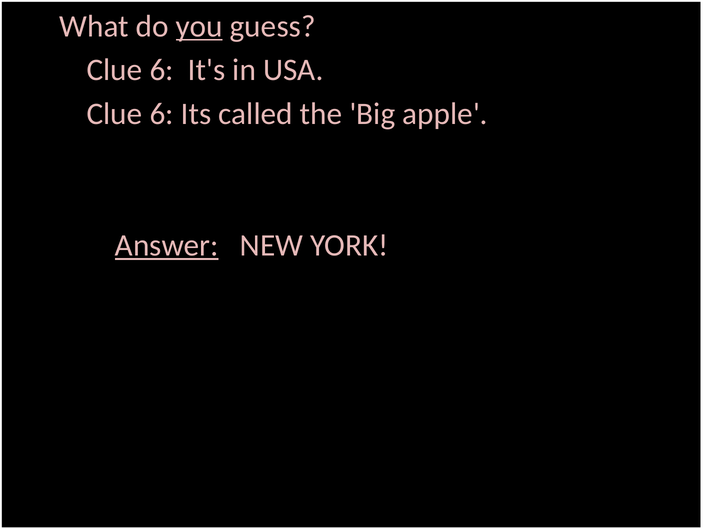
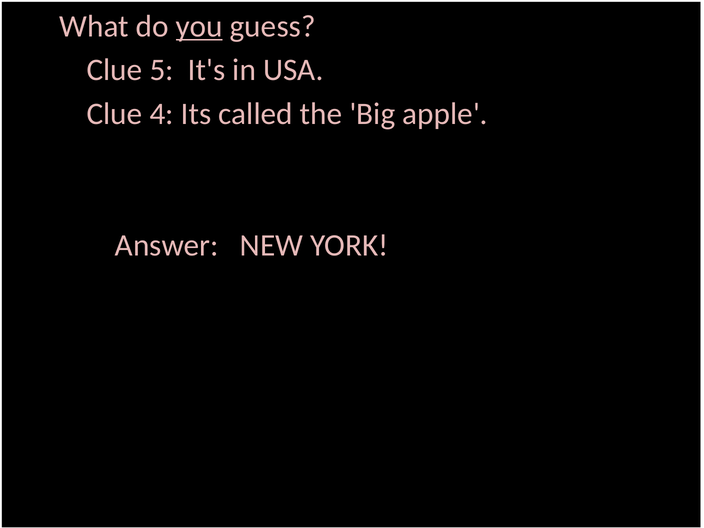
6: 6 -> 5 (162, 70)
6: 6 -> 4 (162, 114)
Answer underline: present -> none (167, 245)
